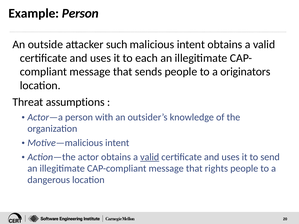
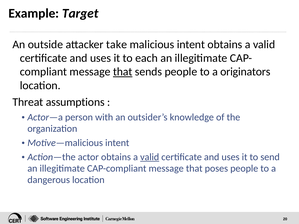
Example Person: Person -> Target (80, 13)
such: such -> take (117, 44)
that underline: none -> present (123, 72)
rights: rights -> poses (216, 169)
